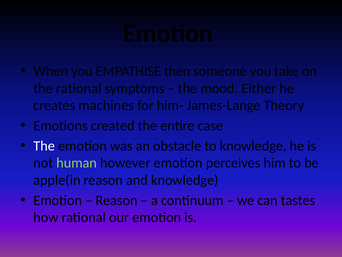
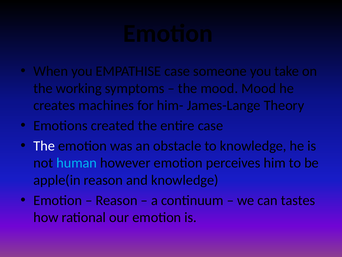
EMPATHISE then: then -> case (177, 71)
the rational: rational -> working (79, 88)
mood Either: Either -> Mood (259, 88)
human colour: light green -> light blue (77, 163)
